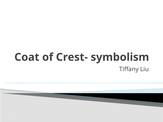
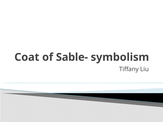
Crest-: Crest- -> Sable- (72, 57)
